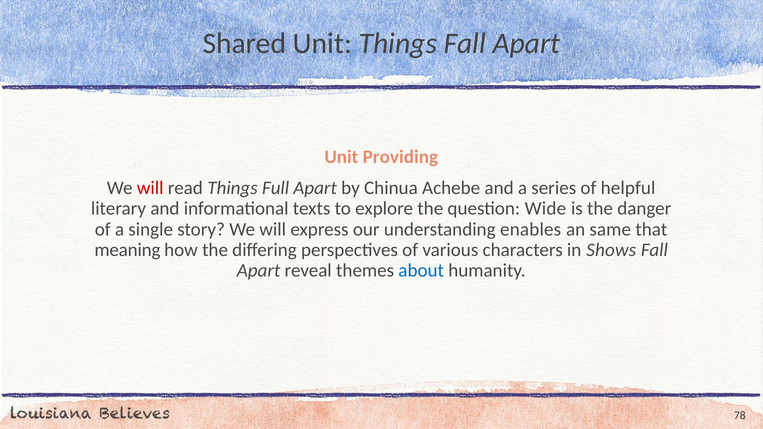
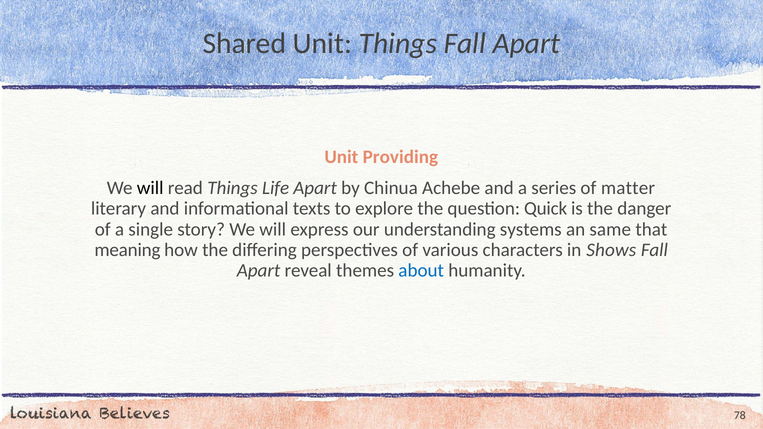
will colour: red -> black (150, 188)
Full: Full -> Life (276, 188)
helpful: helpful -> matter (628, 188)
Wide: Wide -> Quick (546, 209)
enables: enables -> systems (531, 229)
